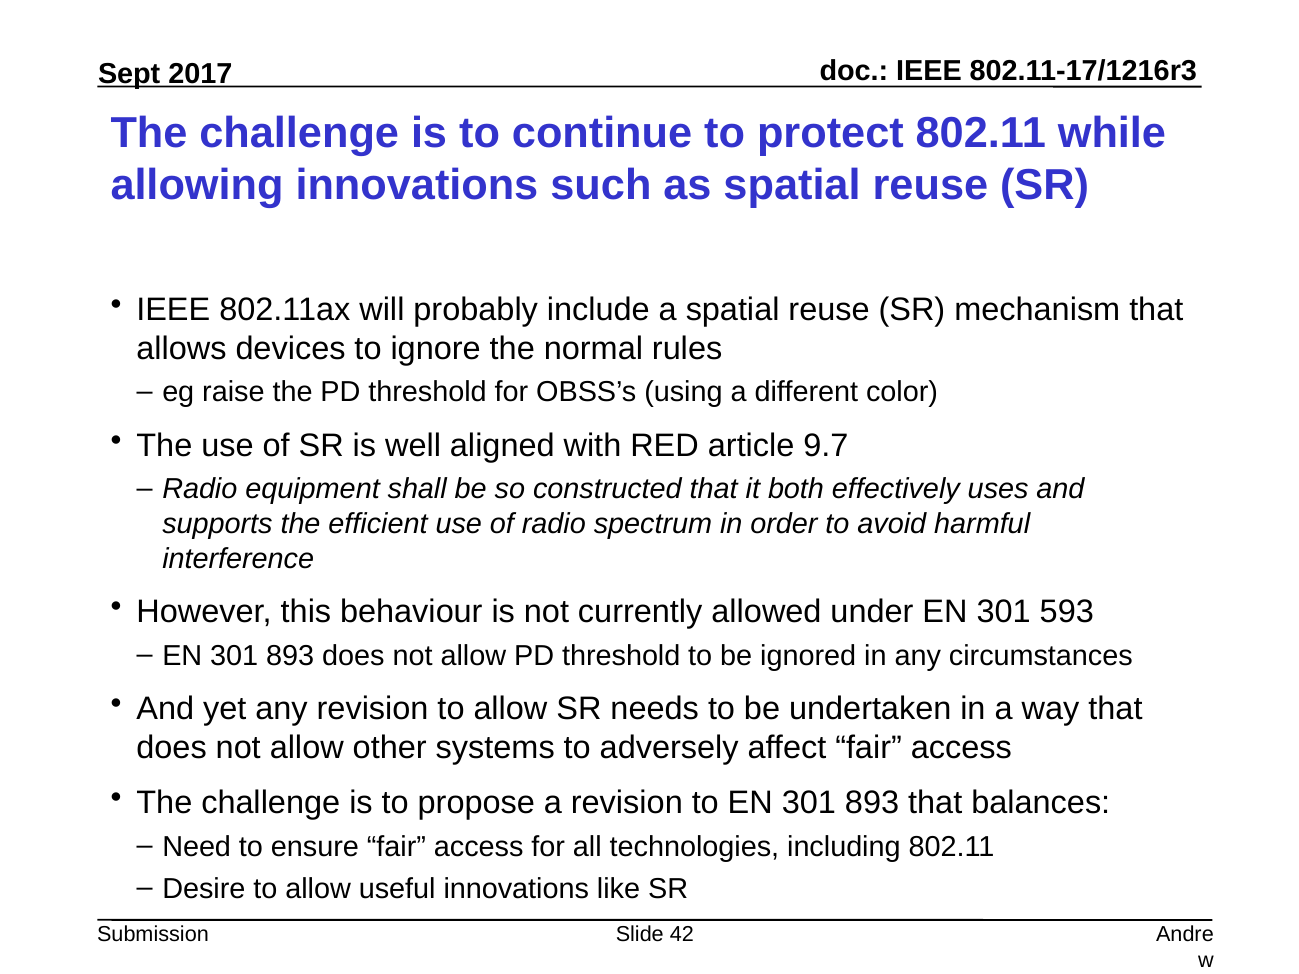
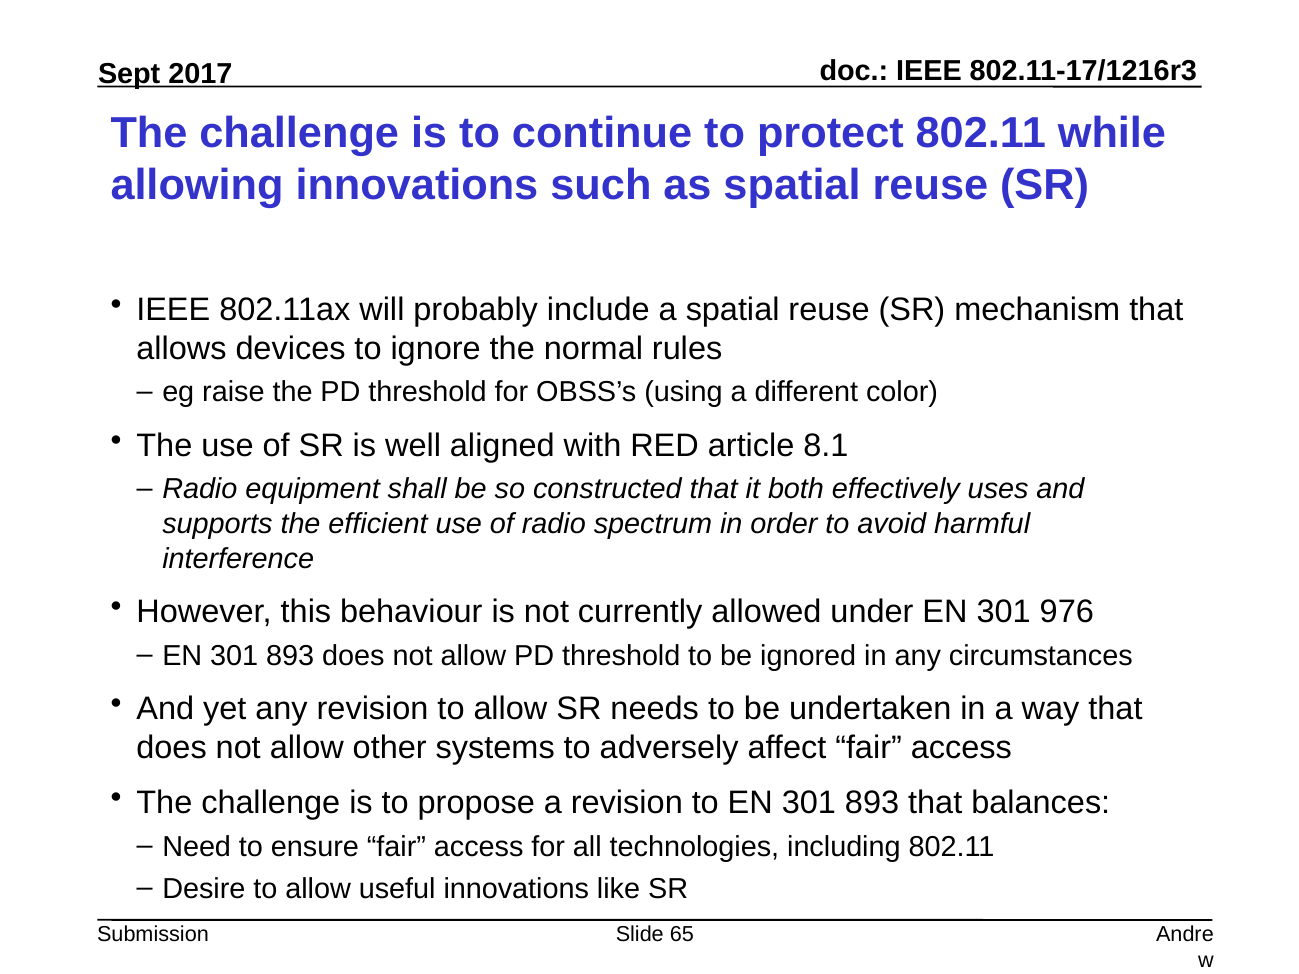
9.7: 9.7 -> 8.1 (826, 446)
593: 593 -> 976 (1067, 612)
42: 42 -> 65 (682, 934)
